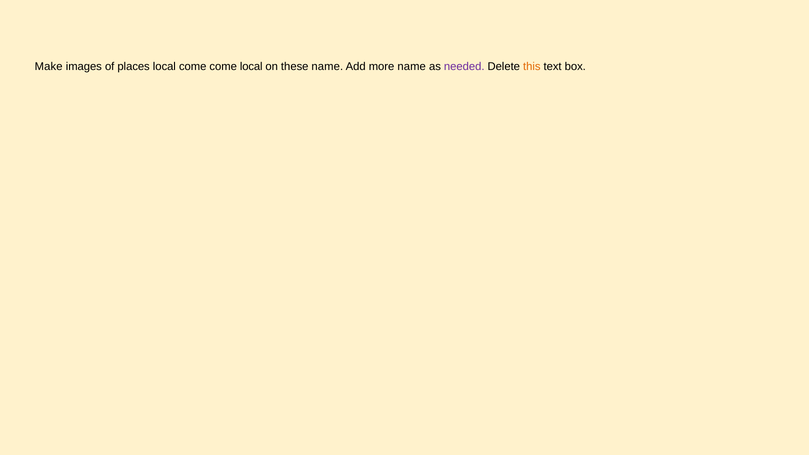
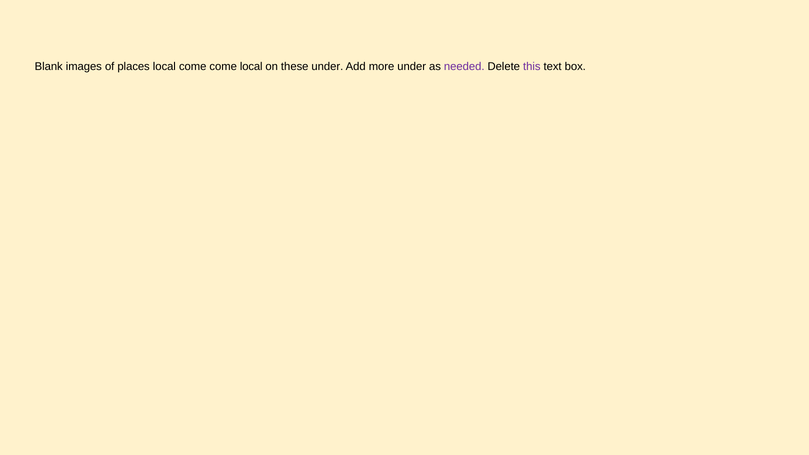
Make: Make -> Blank (49, 67)
these name: name -> under (327, 67)
more name: name -> under (412, 67)
this colour: orange -> purple (532, 67)
